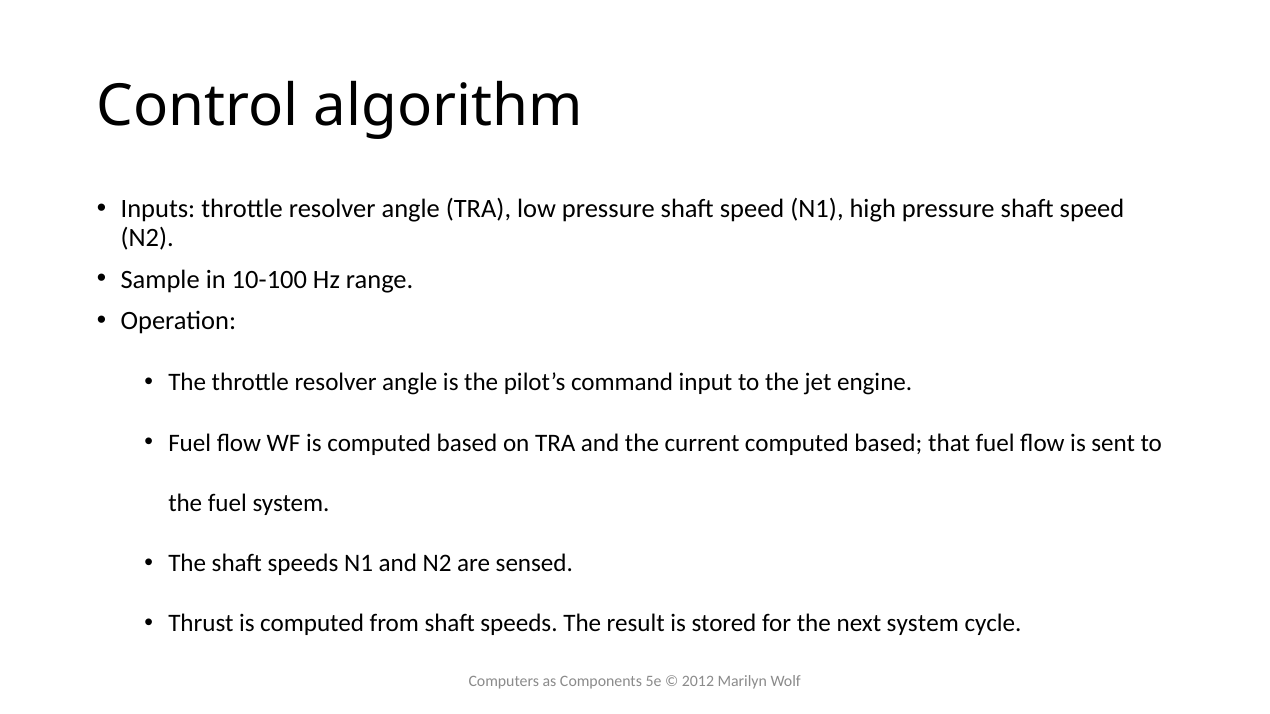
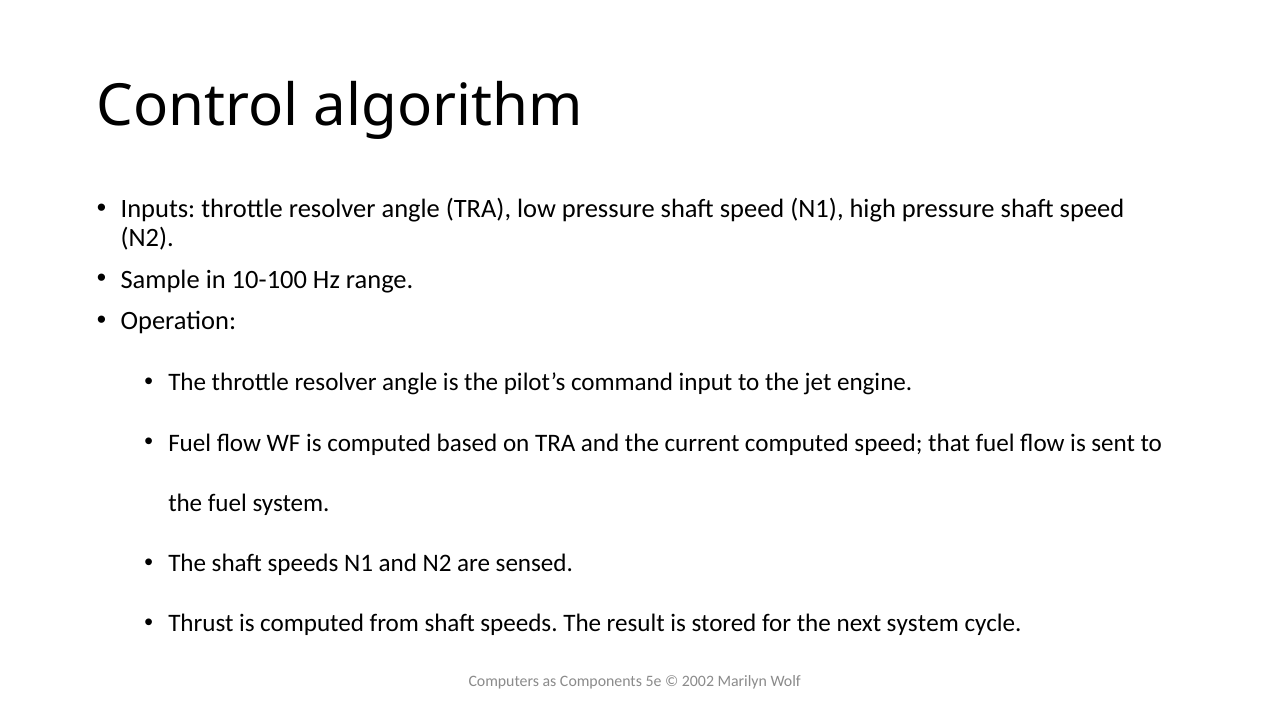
current computed based: based -> speed (888, 443)
2012: 2012 -> 2002 (698, 682)
